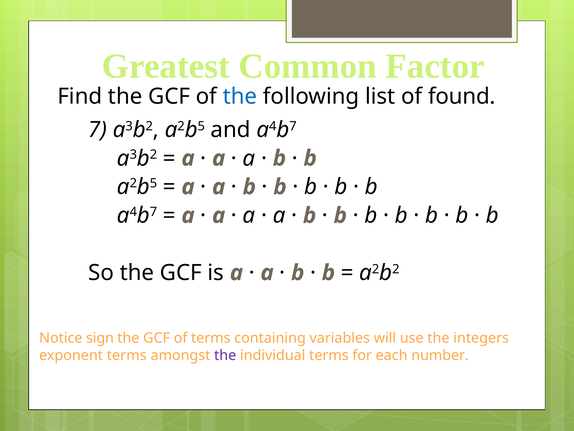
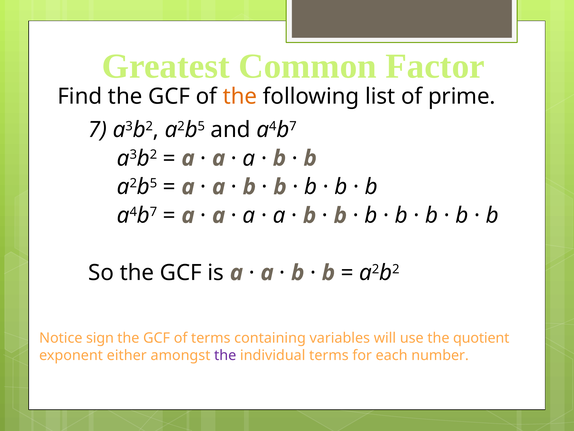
the colour: blue -> orange (240, 96)
found: found -> prime (462, 96)
integers: integers -> quotient (481, 338)
exponent terms: terms -> either (127, 355)
